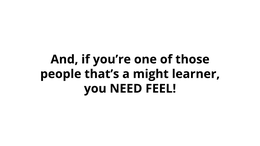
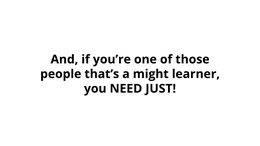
FEEL: FEEL -> JUST (161, 89)
